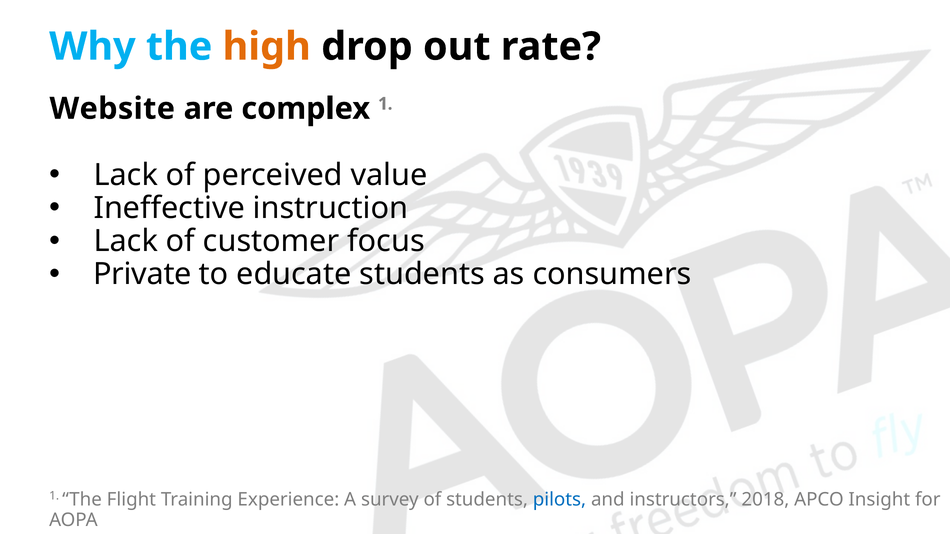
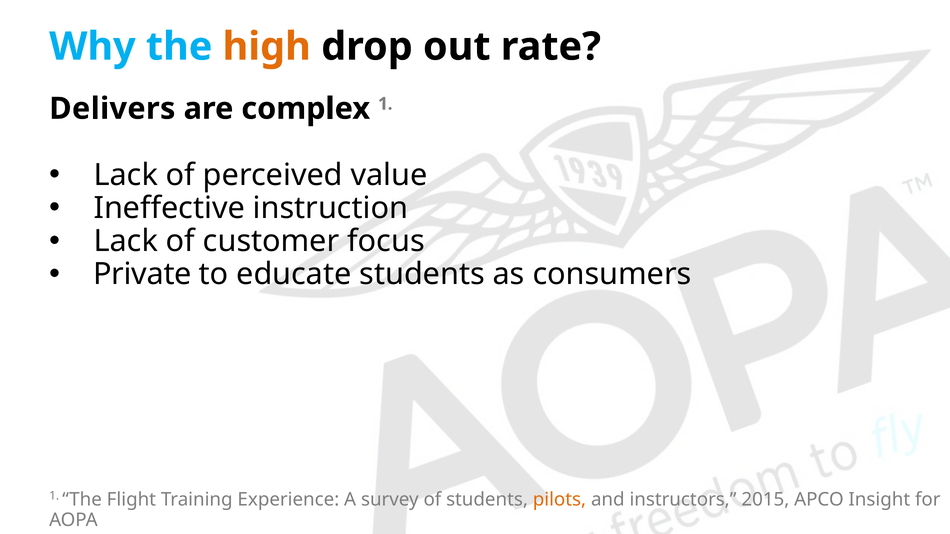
Website: Website -> Delivers (112, 109)
pilots colour: blue -> orange (559, 500)
2018: 2018 -> 2015 (765, 500)
